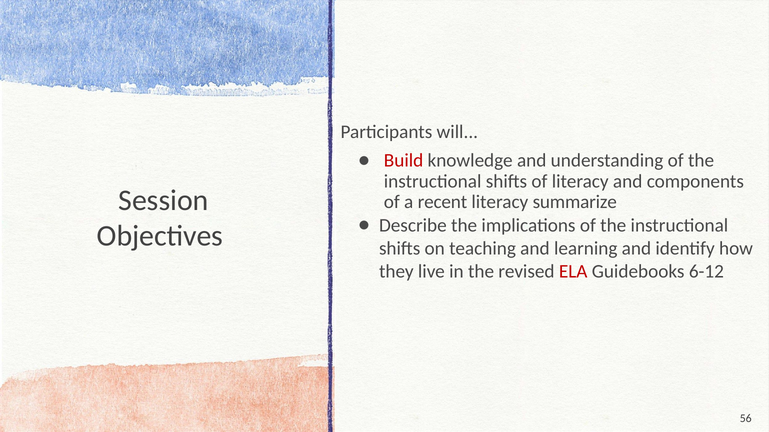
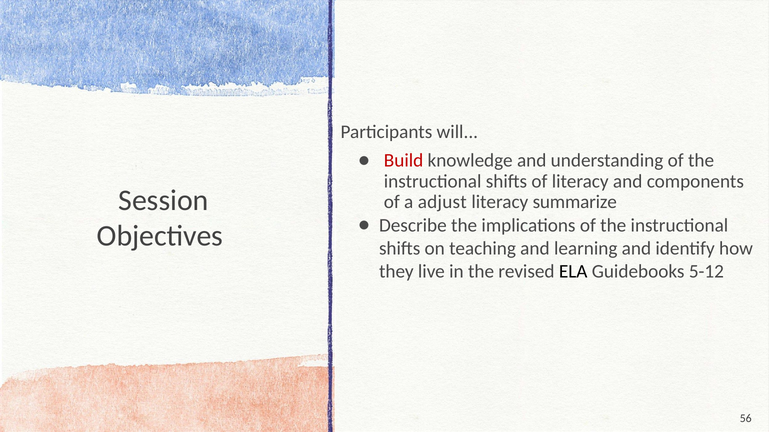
recent: recent -> adjust (442, 202)
ELA colour: red -> black (573, 272)
6-12: 6-12 -> 5-12 (706, 272)
